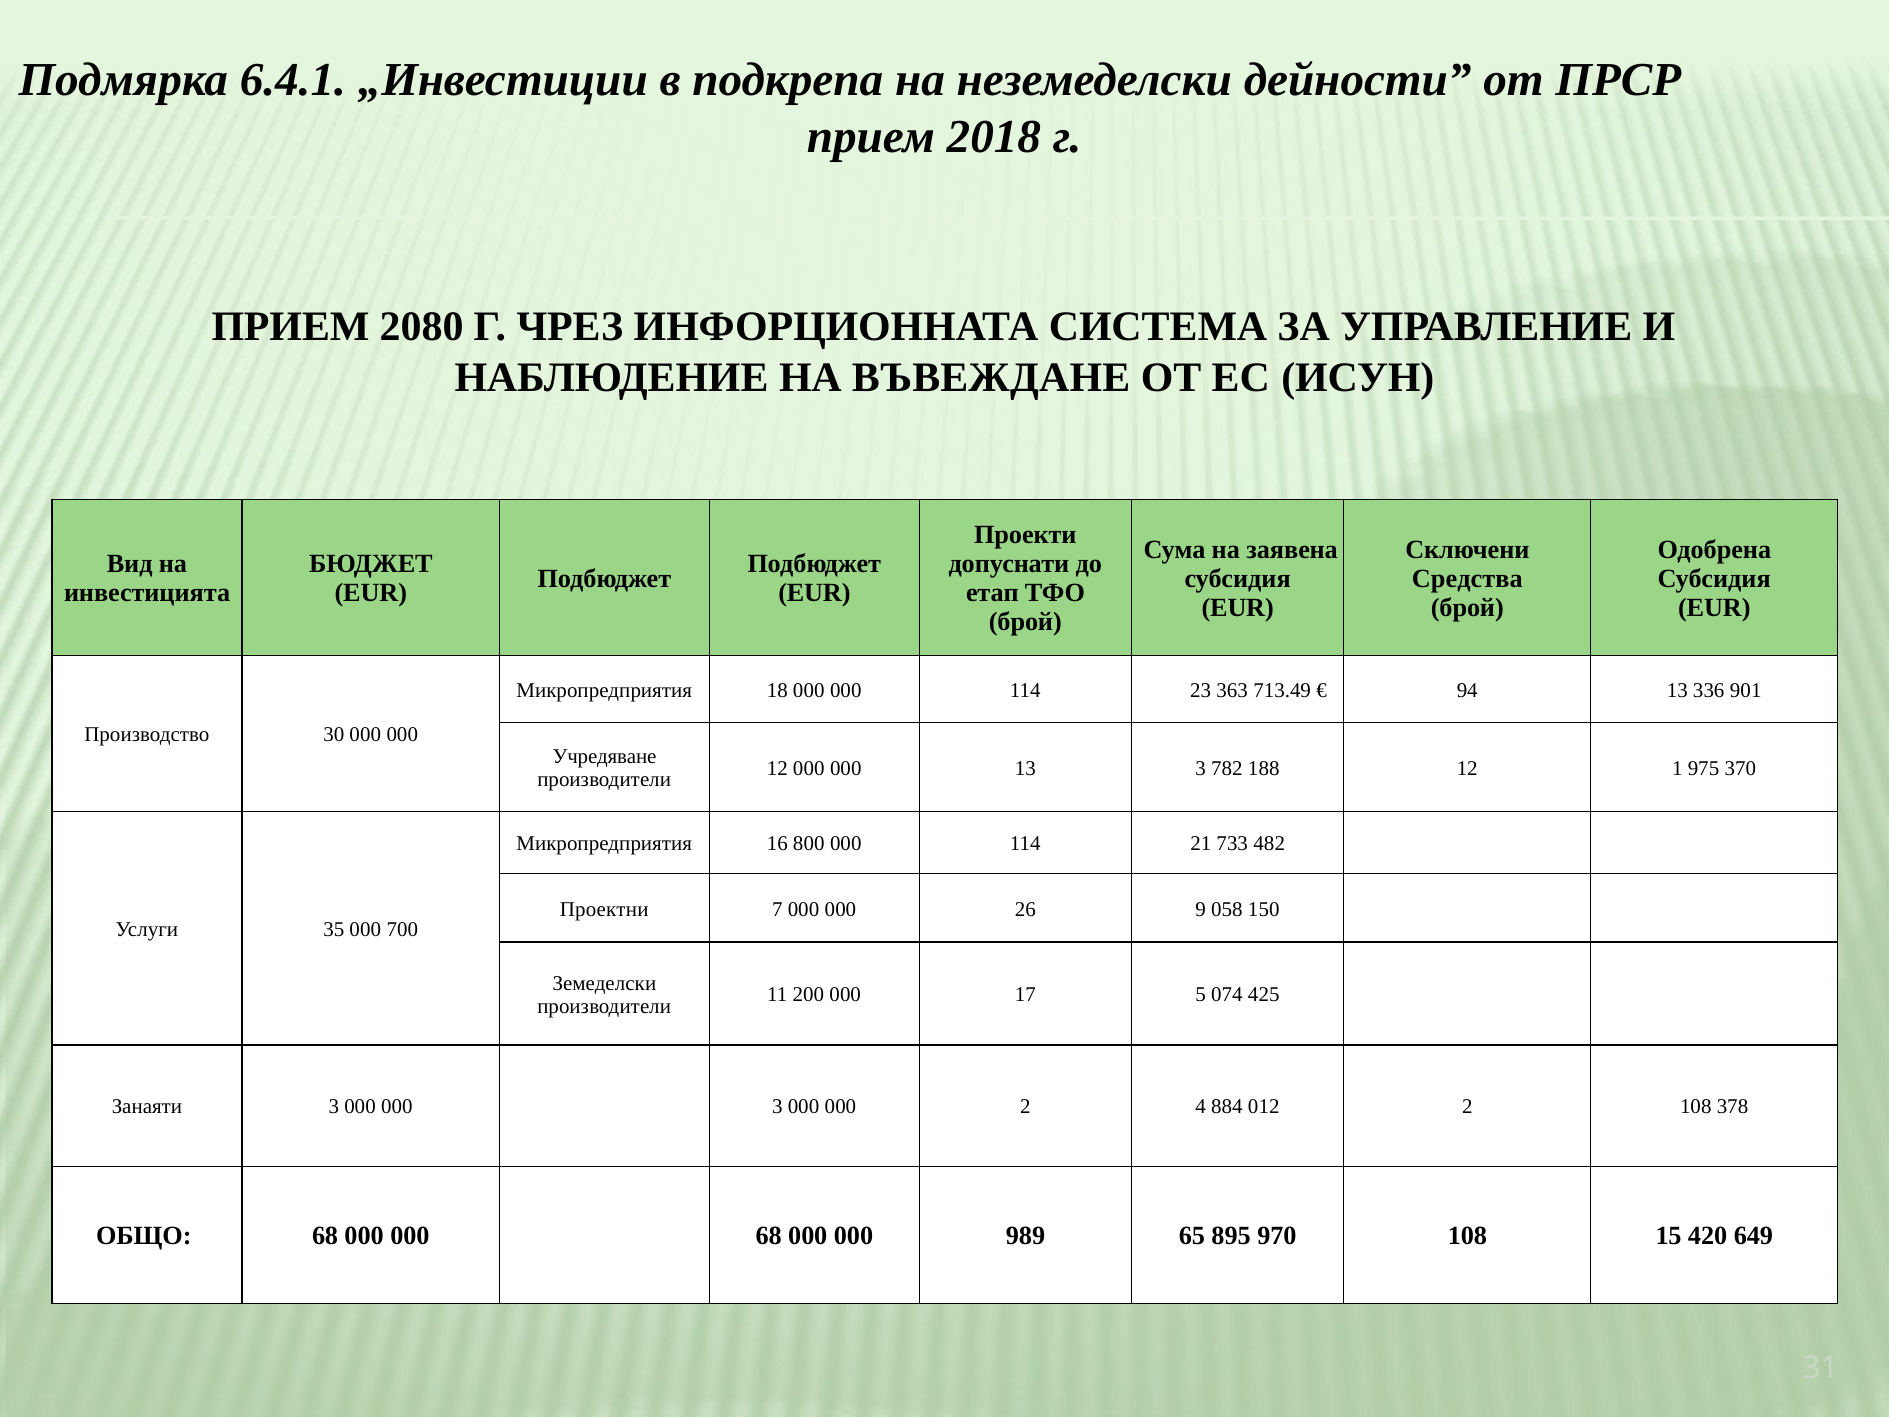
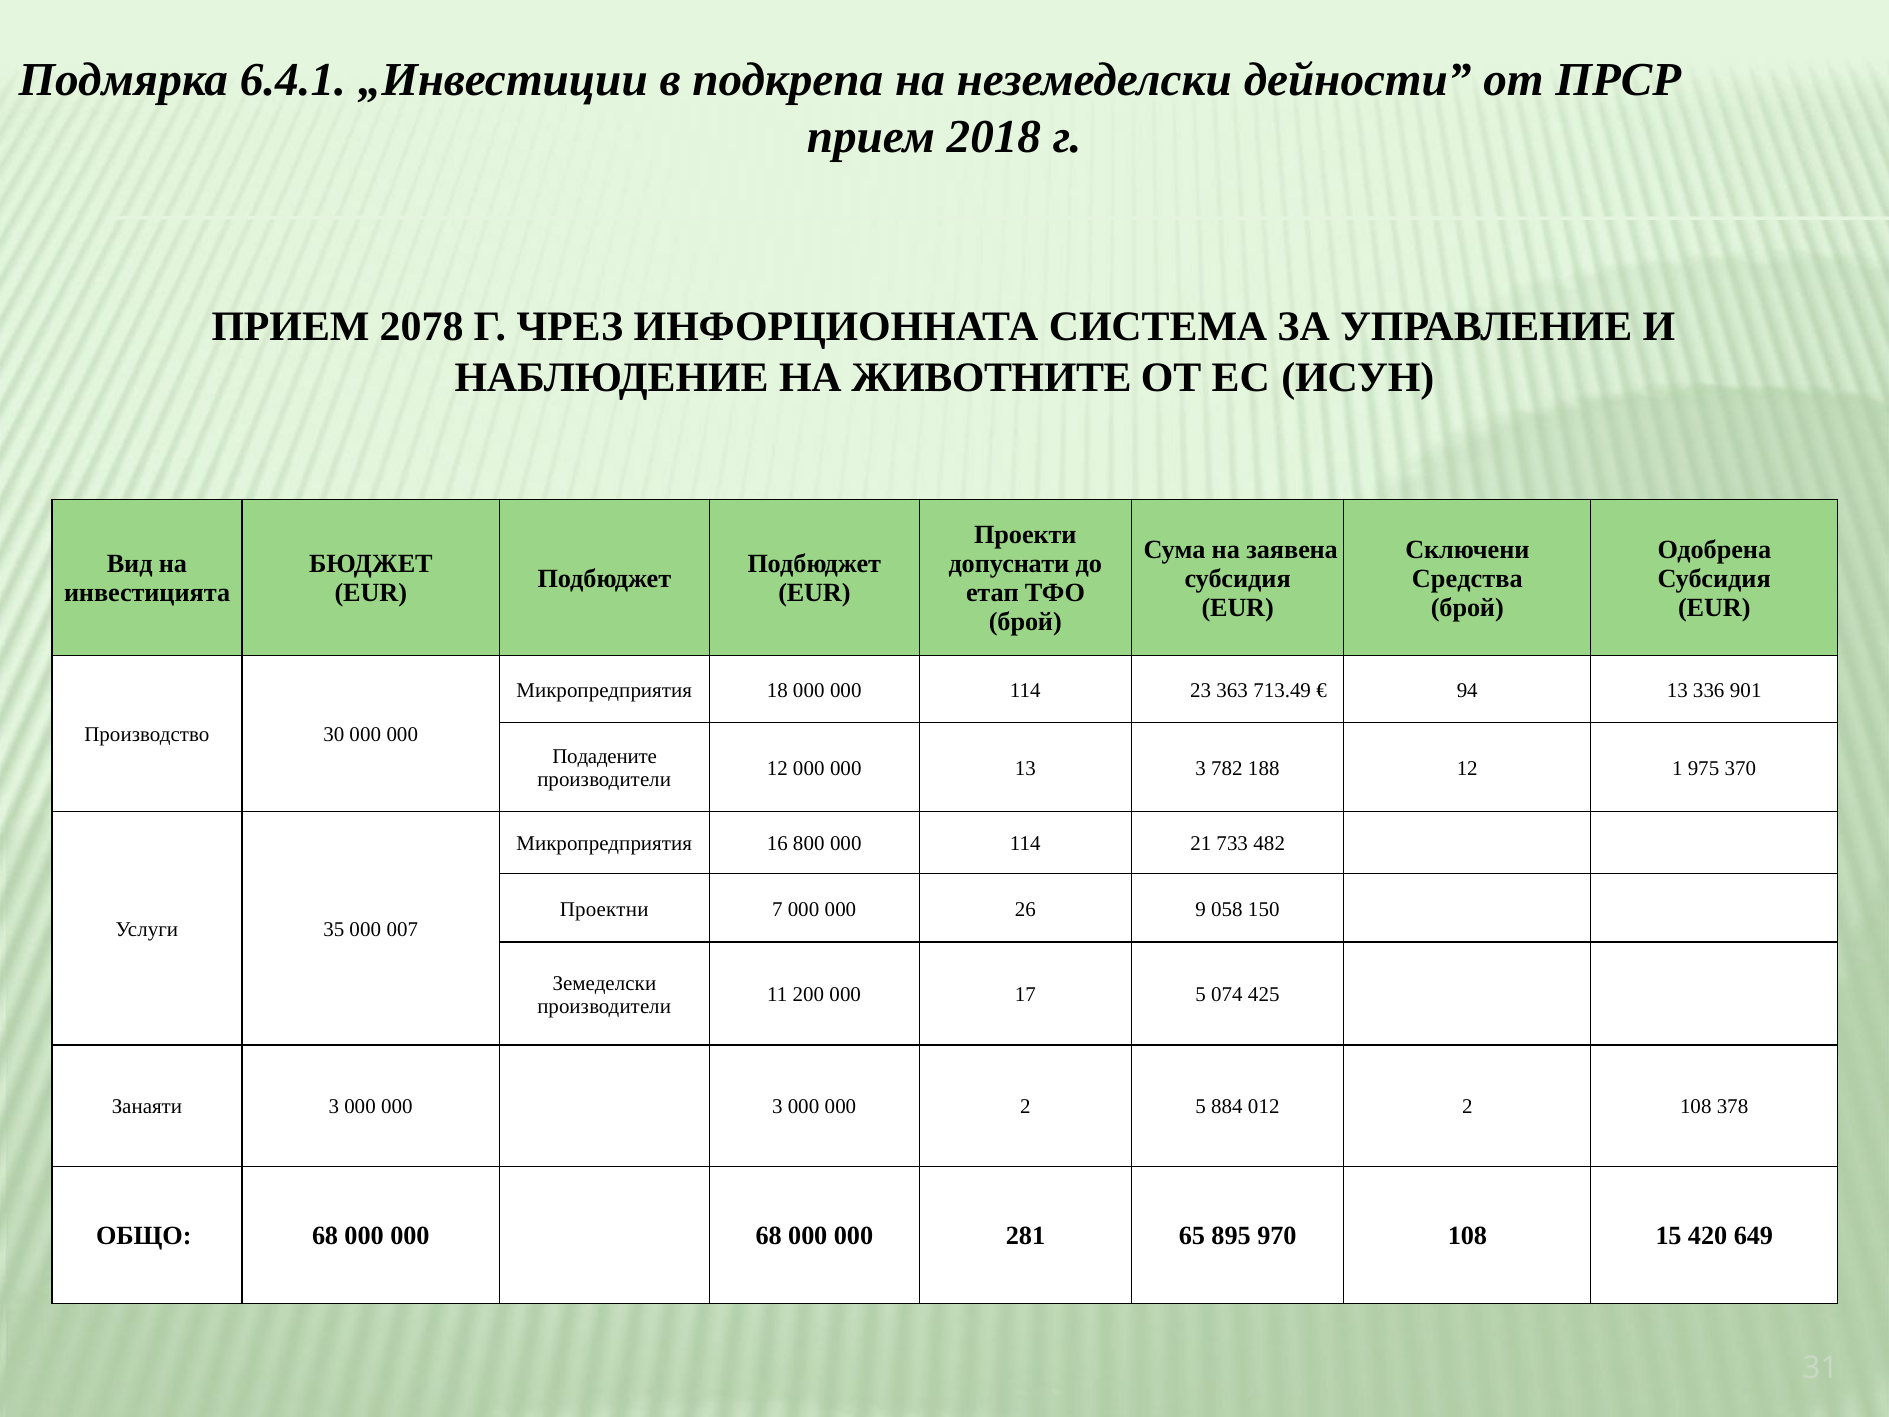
2080: 2080 -> 2078 (422, 327)
ВЪВЕЖДАНЕ: ВЪВЕЖДАНЕ -> ЖИВОТНИТЕ (991, 377)
Учредяване: Учредяване -> Подадените (605, 757)
700: 700 -> 007 (402, 930)
2 4: 4 -> 5 (1201, 1107)
989: 989 -> 281 (1025, 1236)
